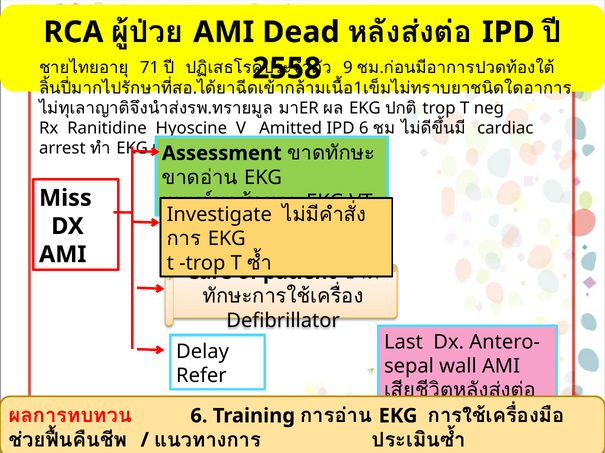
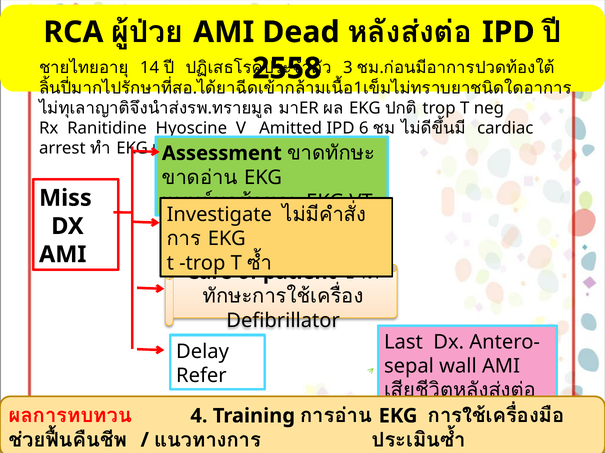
71: 71 -> 14 (150, 68)
9: 9 -> 3 (348, 68)
6: 6 -> 4 (199, 416)
